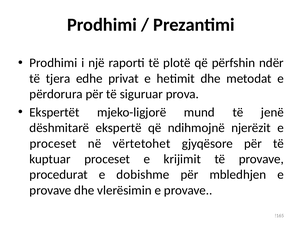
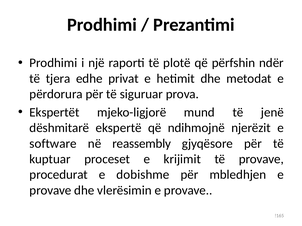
proceset: proceset -> software (53, 144)
vërtetohet: vërtetohet -> reassembly (142, 144)
